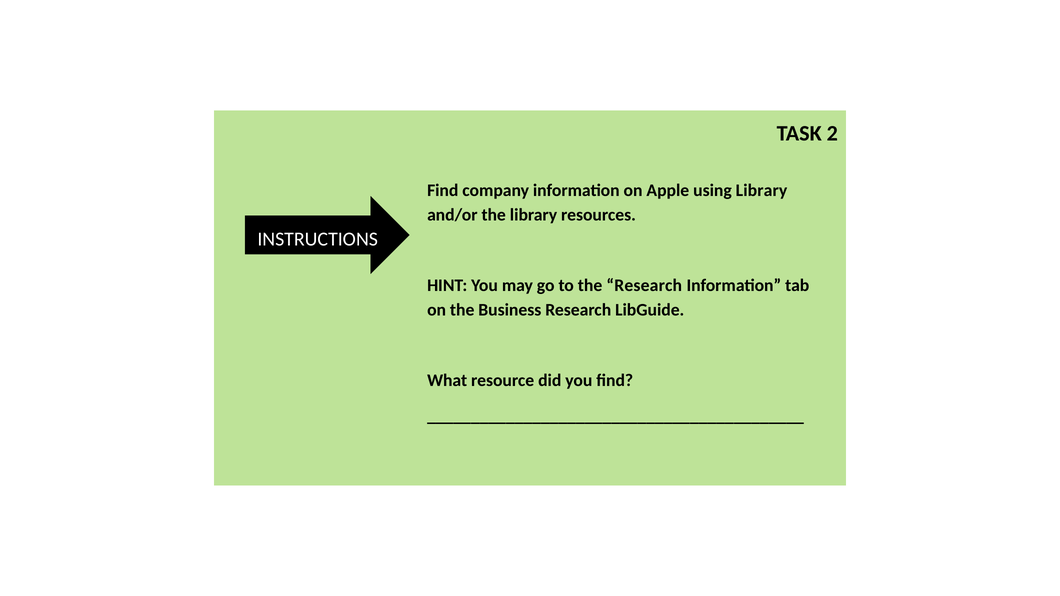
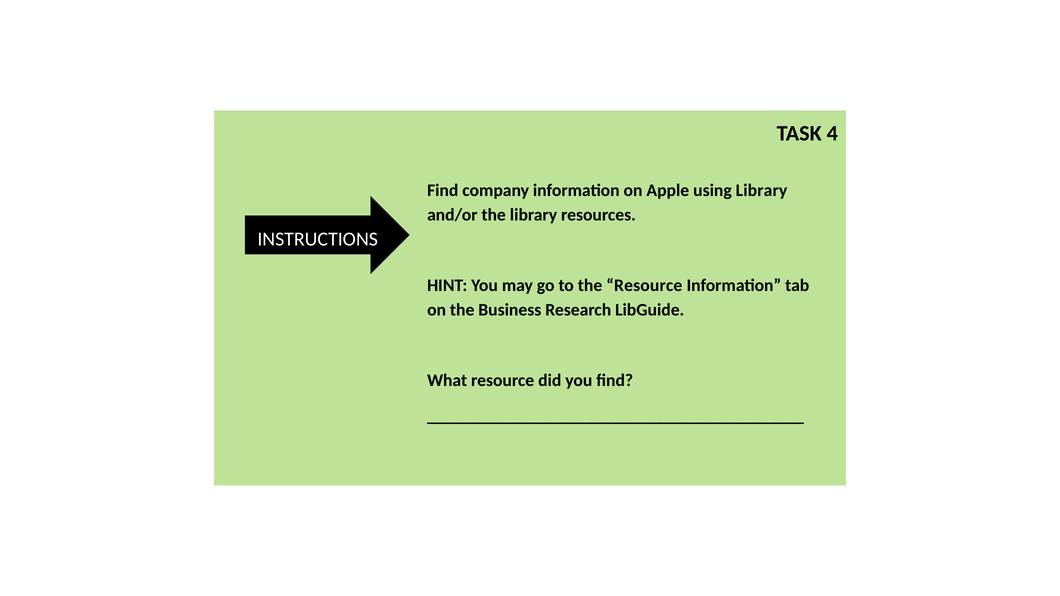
2: 2 -> 4 (832, 133)
the Research: Research -> Resource (644, 286)
